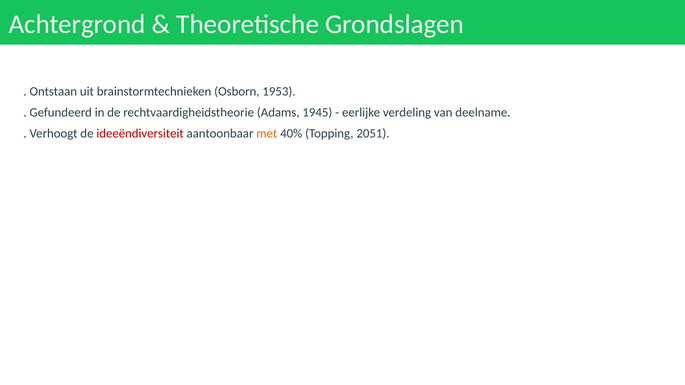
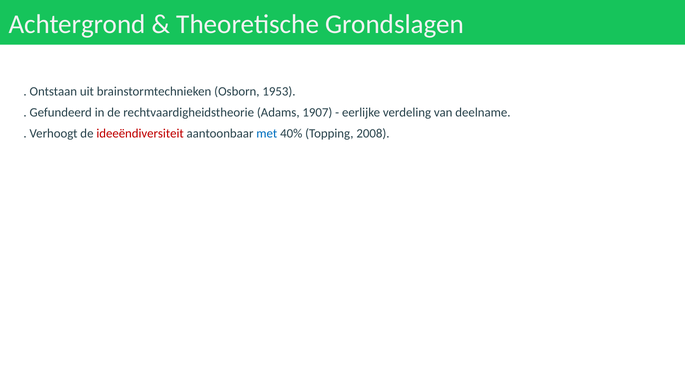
1945: 1945 -> 1907 (317, 113)
met colour: orange -> blue (267, 134)
2051: 2051 -> 2008 (373, 134)
